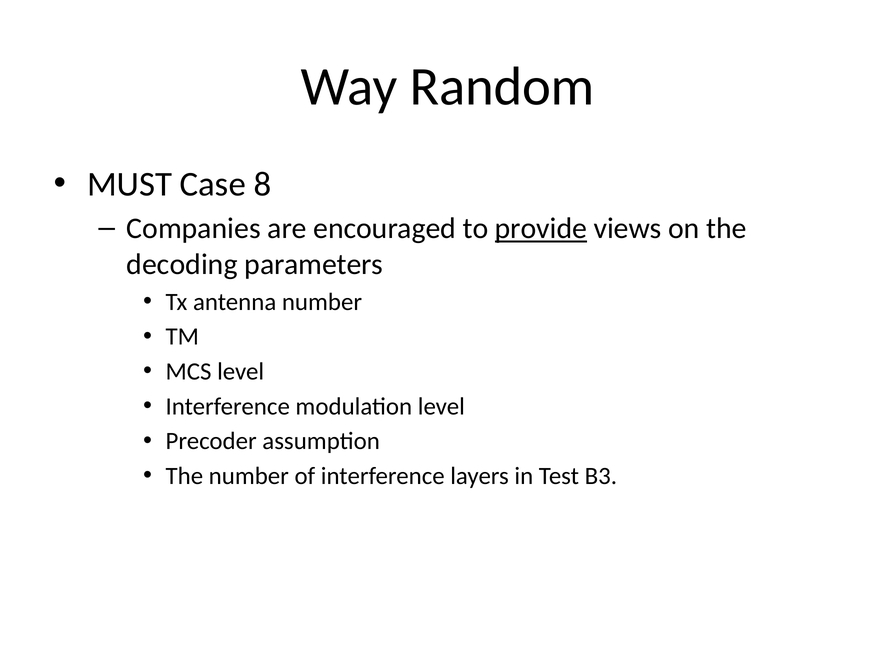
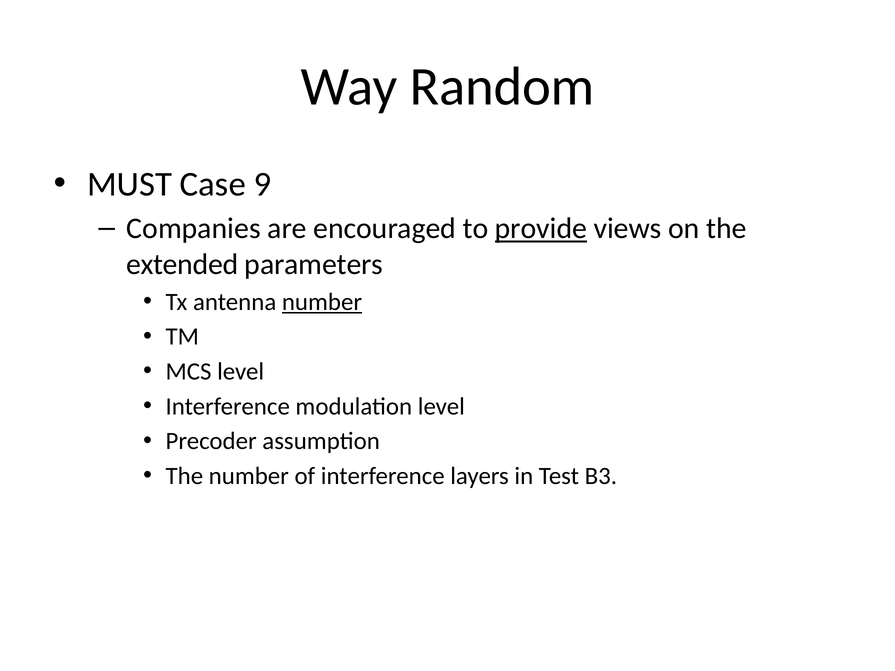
8: 8 -> 9 (262, 184)
decoding: decoding -> extended (182, 265)
number underline: none -> present (322, 302)
